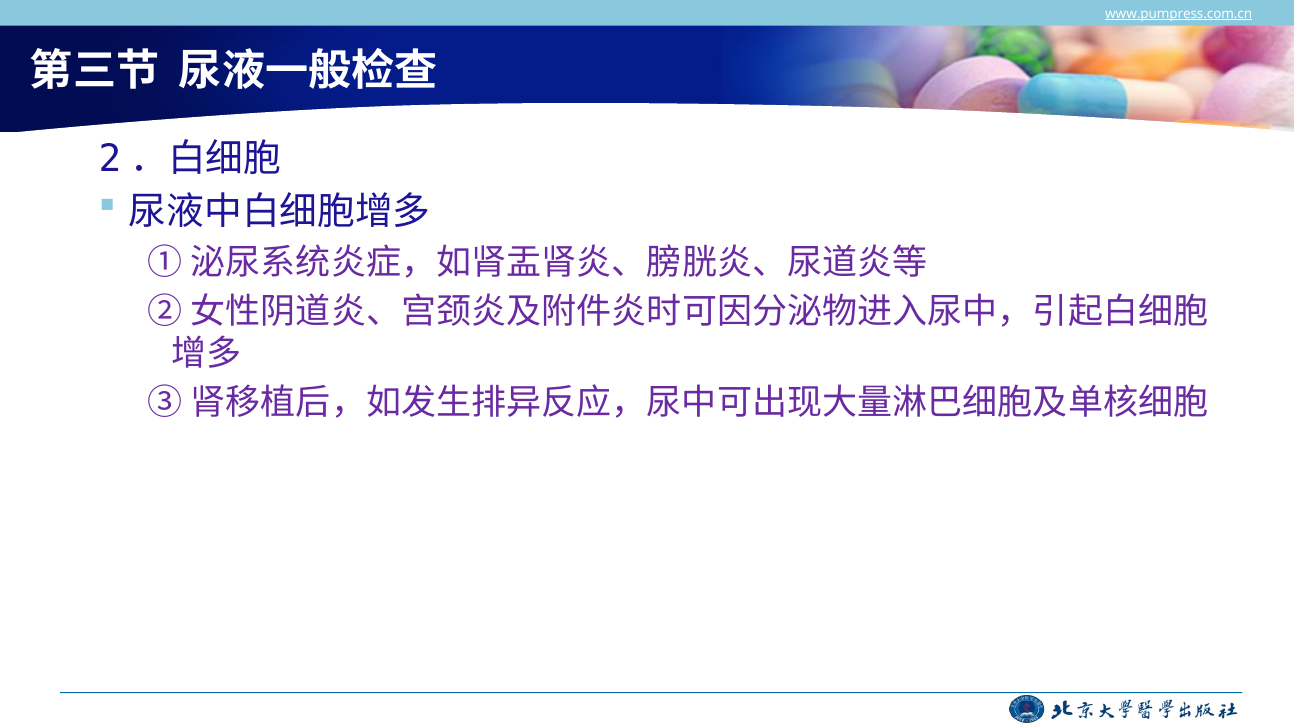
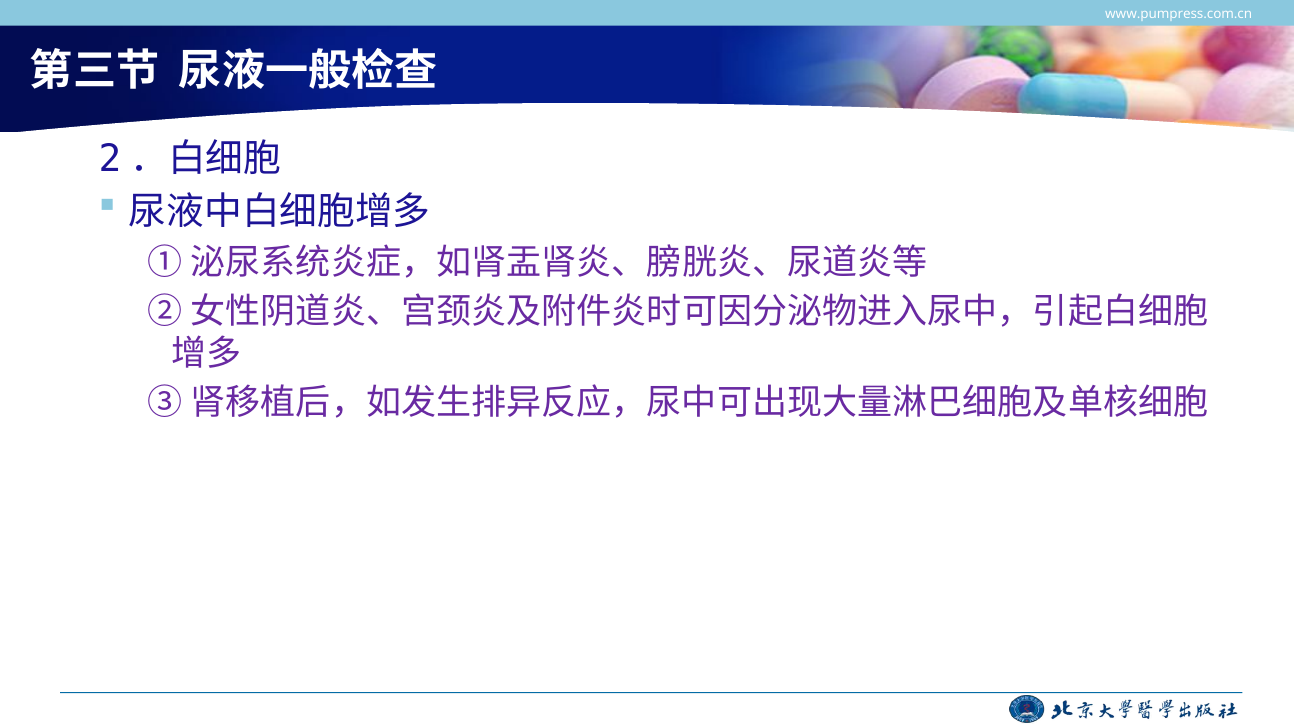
www.pumpress.com.cn underline: present -> none (1179, 14)
